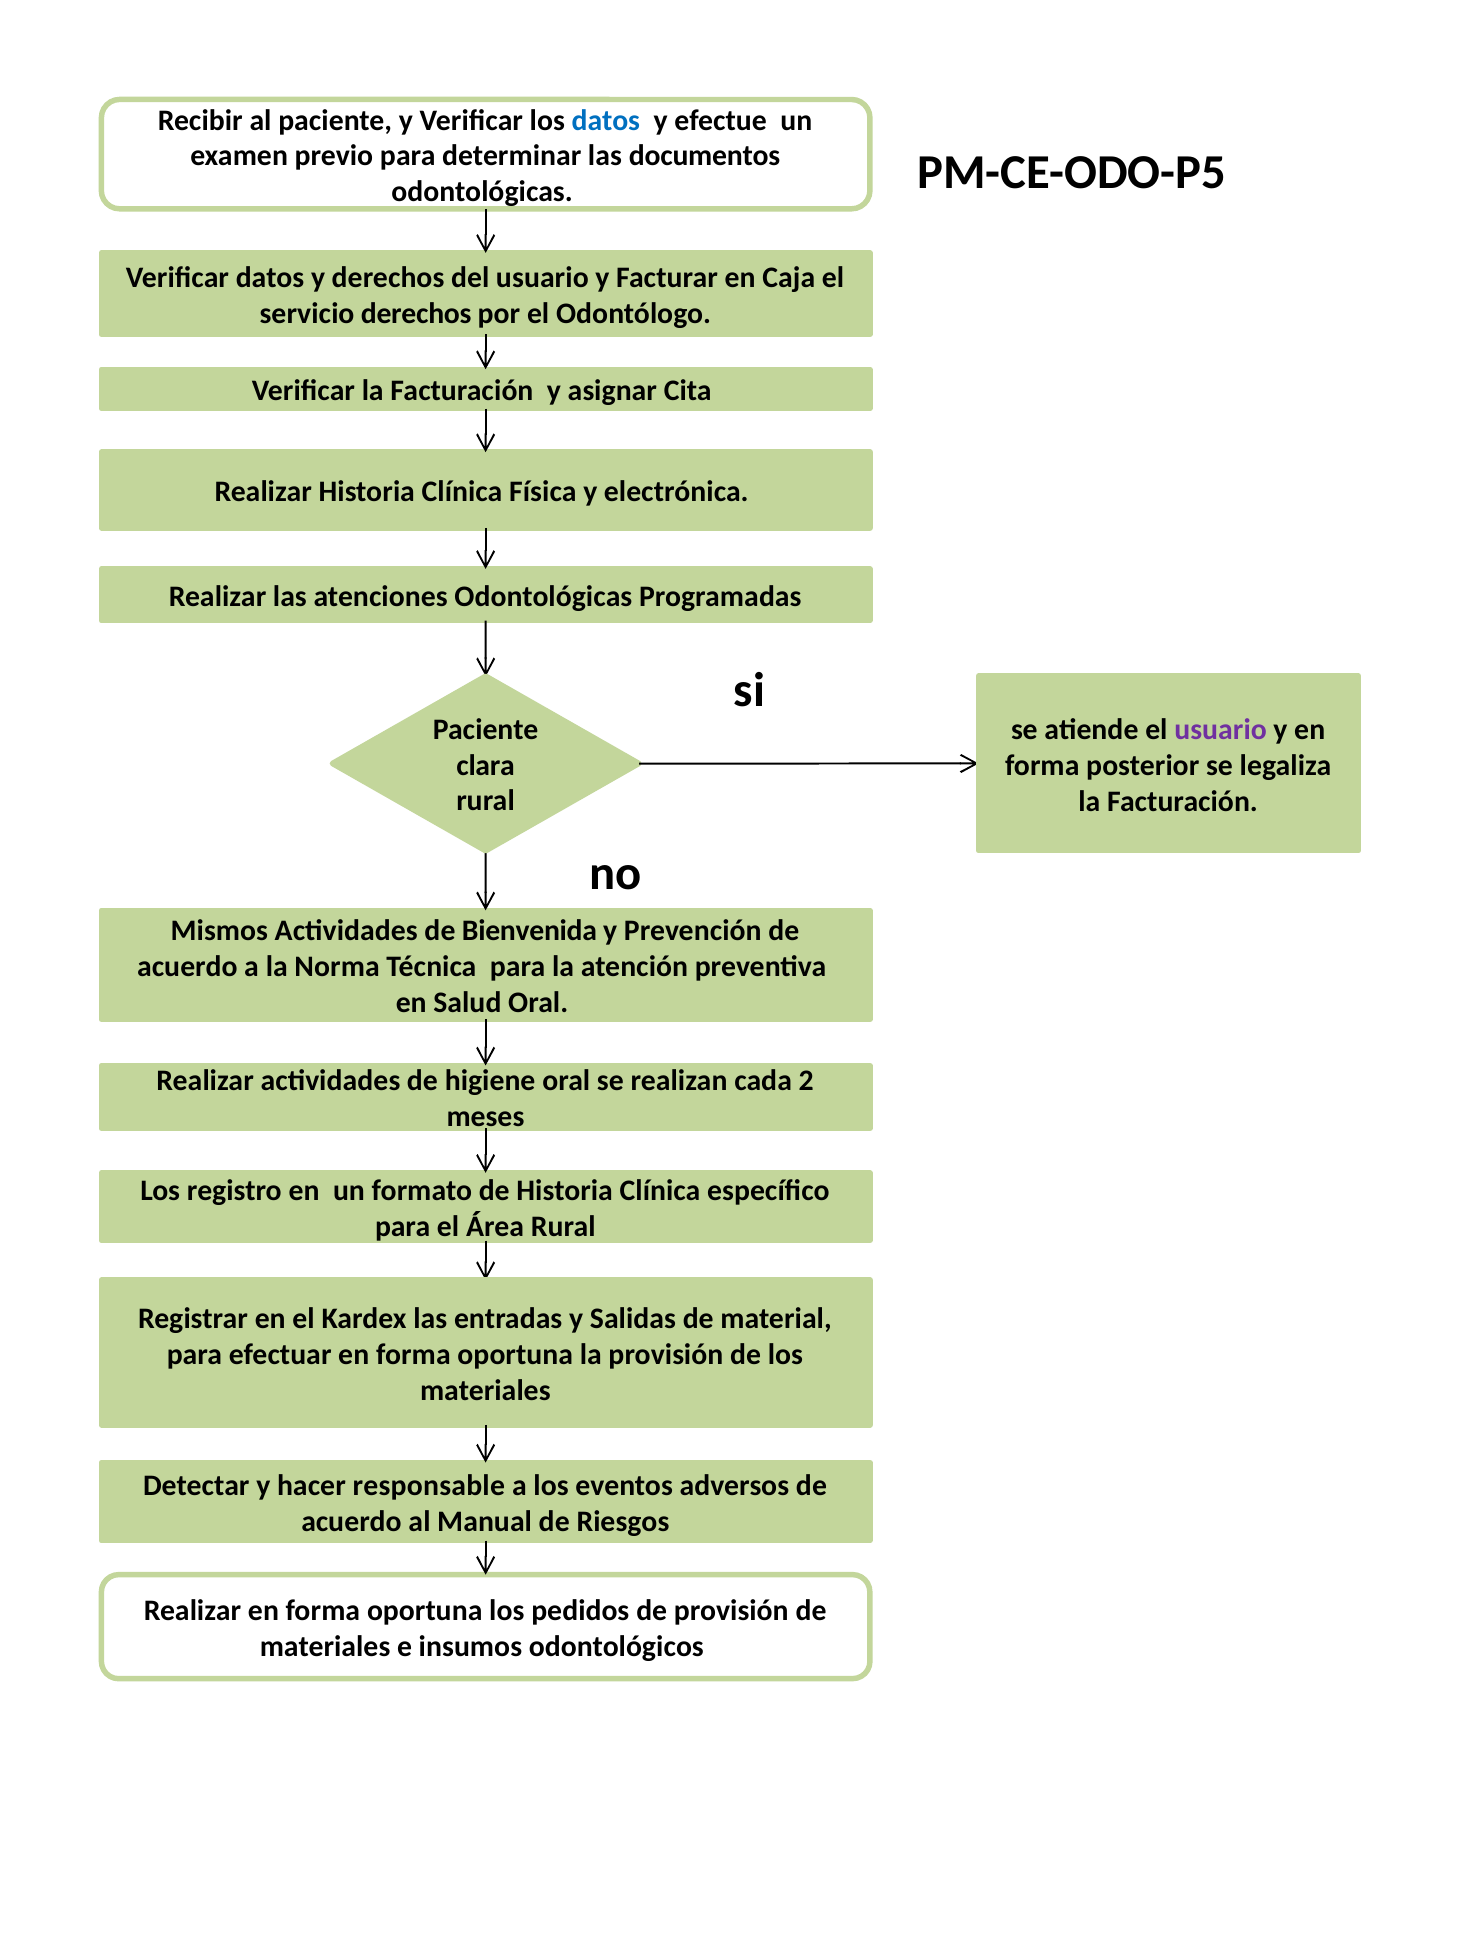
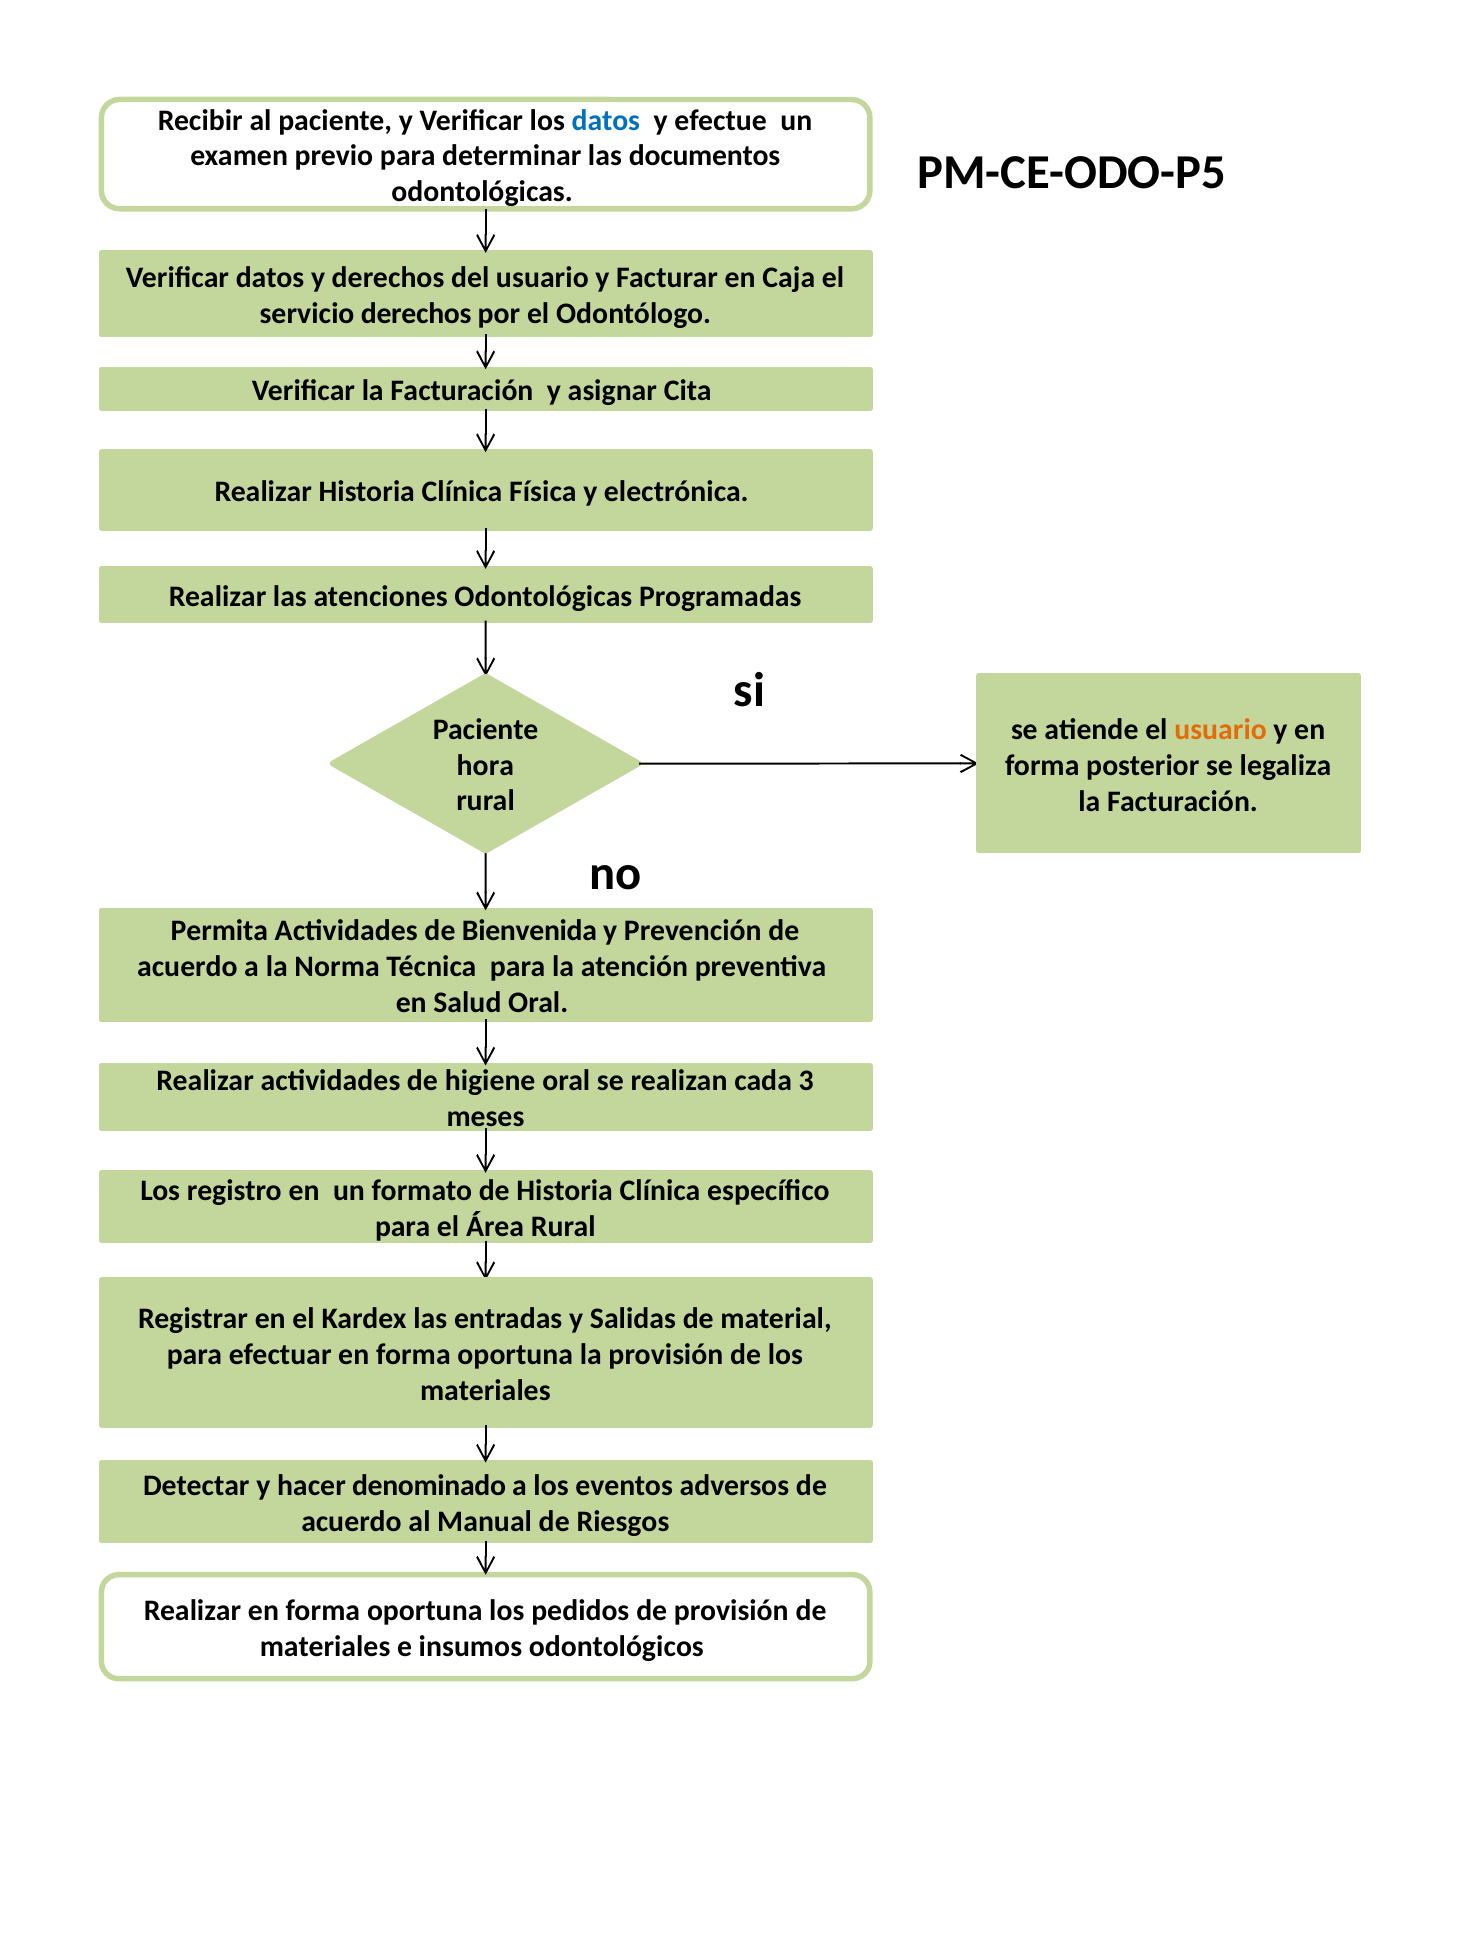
usuario colour: purple -> orange (1221, 730)
clara: clara -> hora (485, 765)
Mismos: Mismos -> Permita (219, 931)
2: 2 -> 3 (806, 1081)
responsable: responsable -> denominado (429, 1486)
